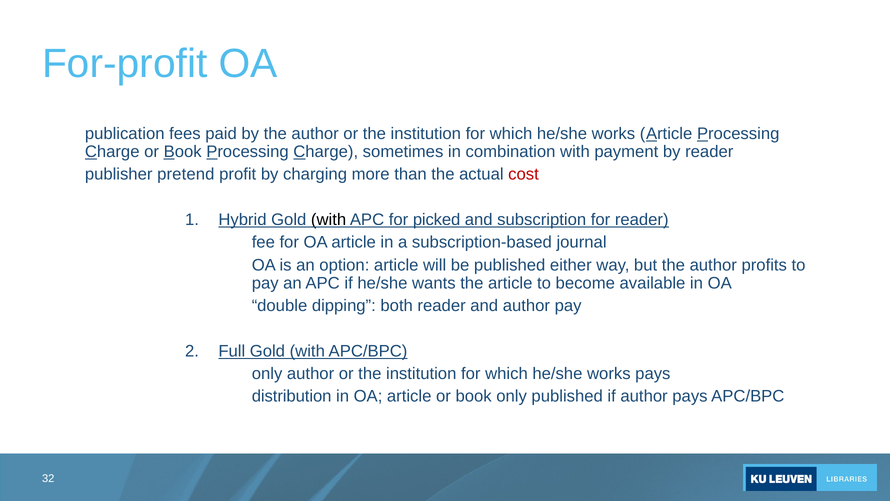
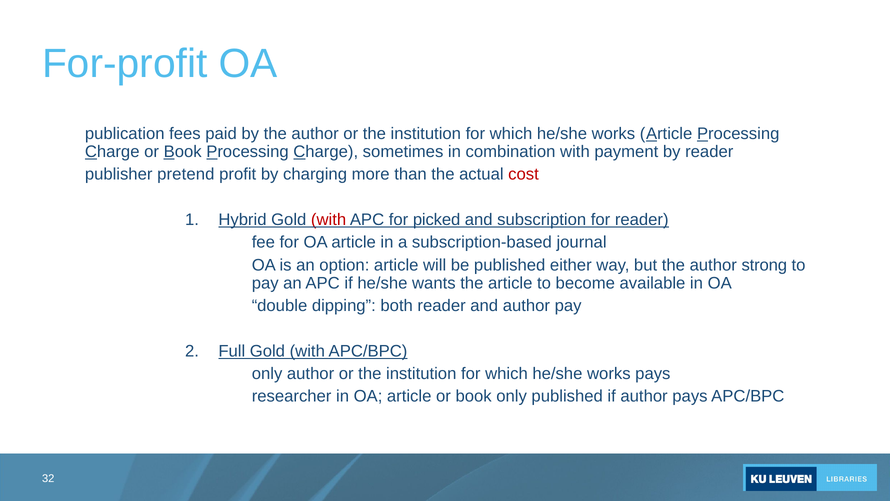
with colour: black -> red (329, 220)
profits: profits -> strong (764, 265)
distribution: distribution -> researcher (292, 396)
